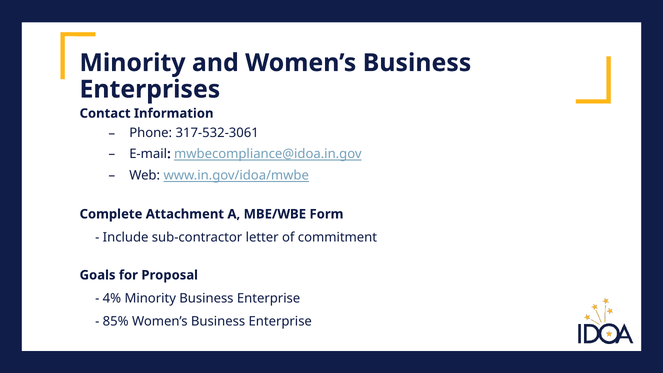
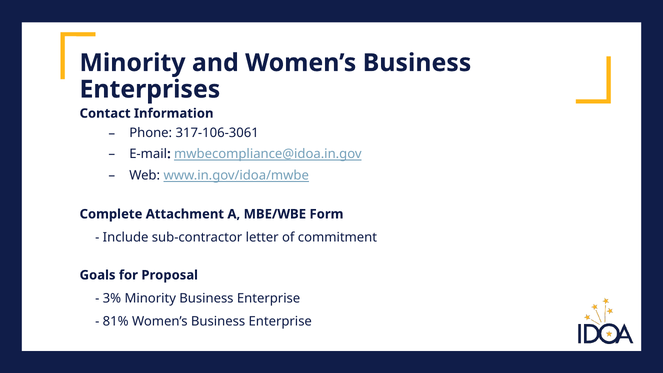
317-532-3061: 317-532-3061 -> 317-106-3061 (217, 133)
4%: 4% -> 3% (112, 298)
85%: 85% -> 81% (116, 321)
